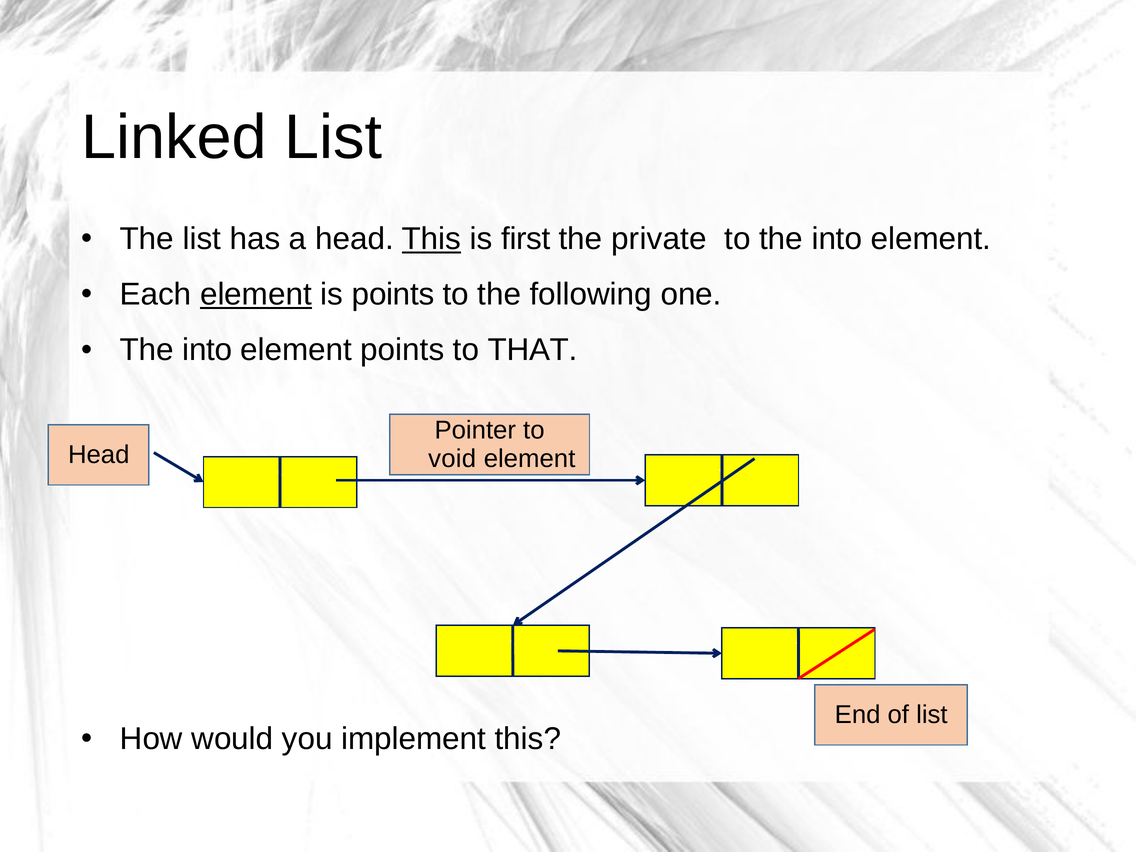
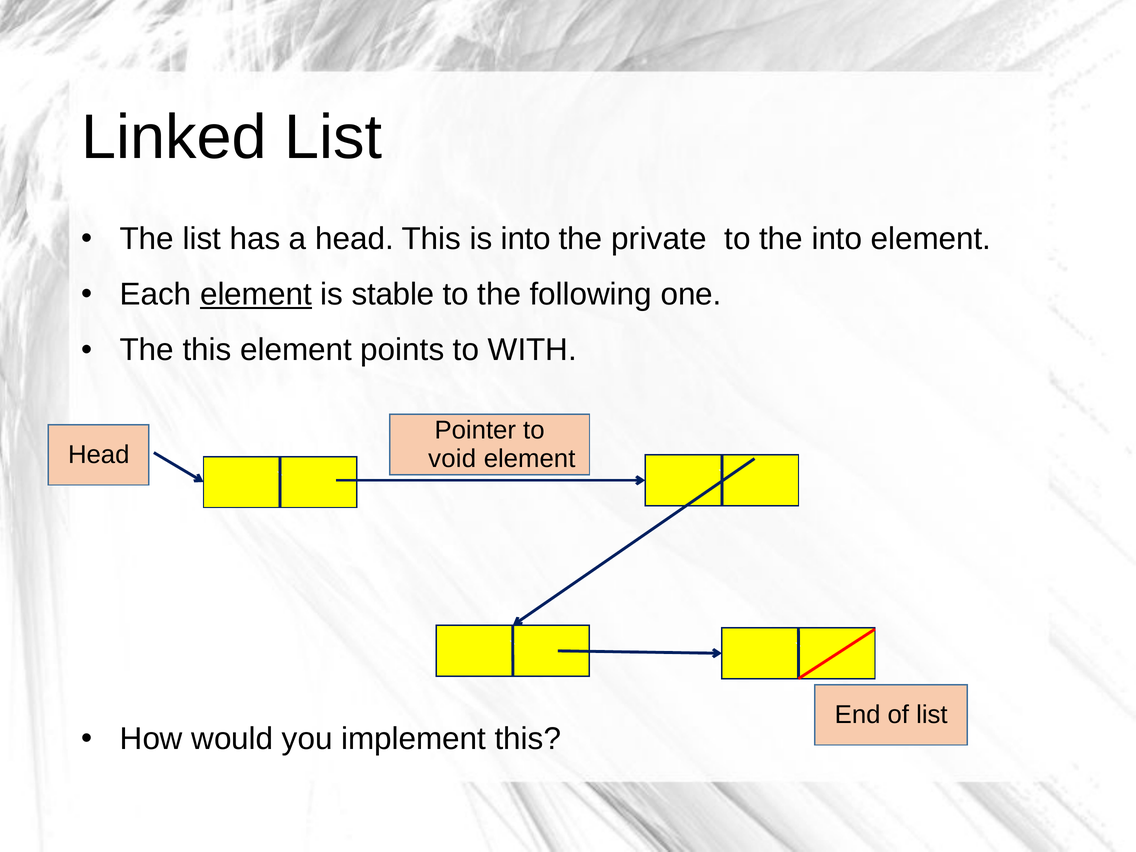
This underline: present -> none (431, 239)
is first: first -> into (526, 239)
is points: points -> stable (393, 295)
into: into -> this (207, 350)
THAT: THAT -> WITH (532, 350)
